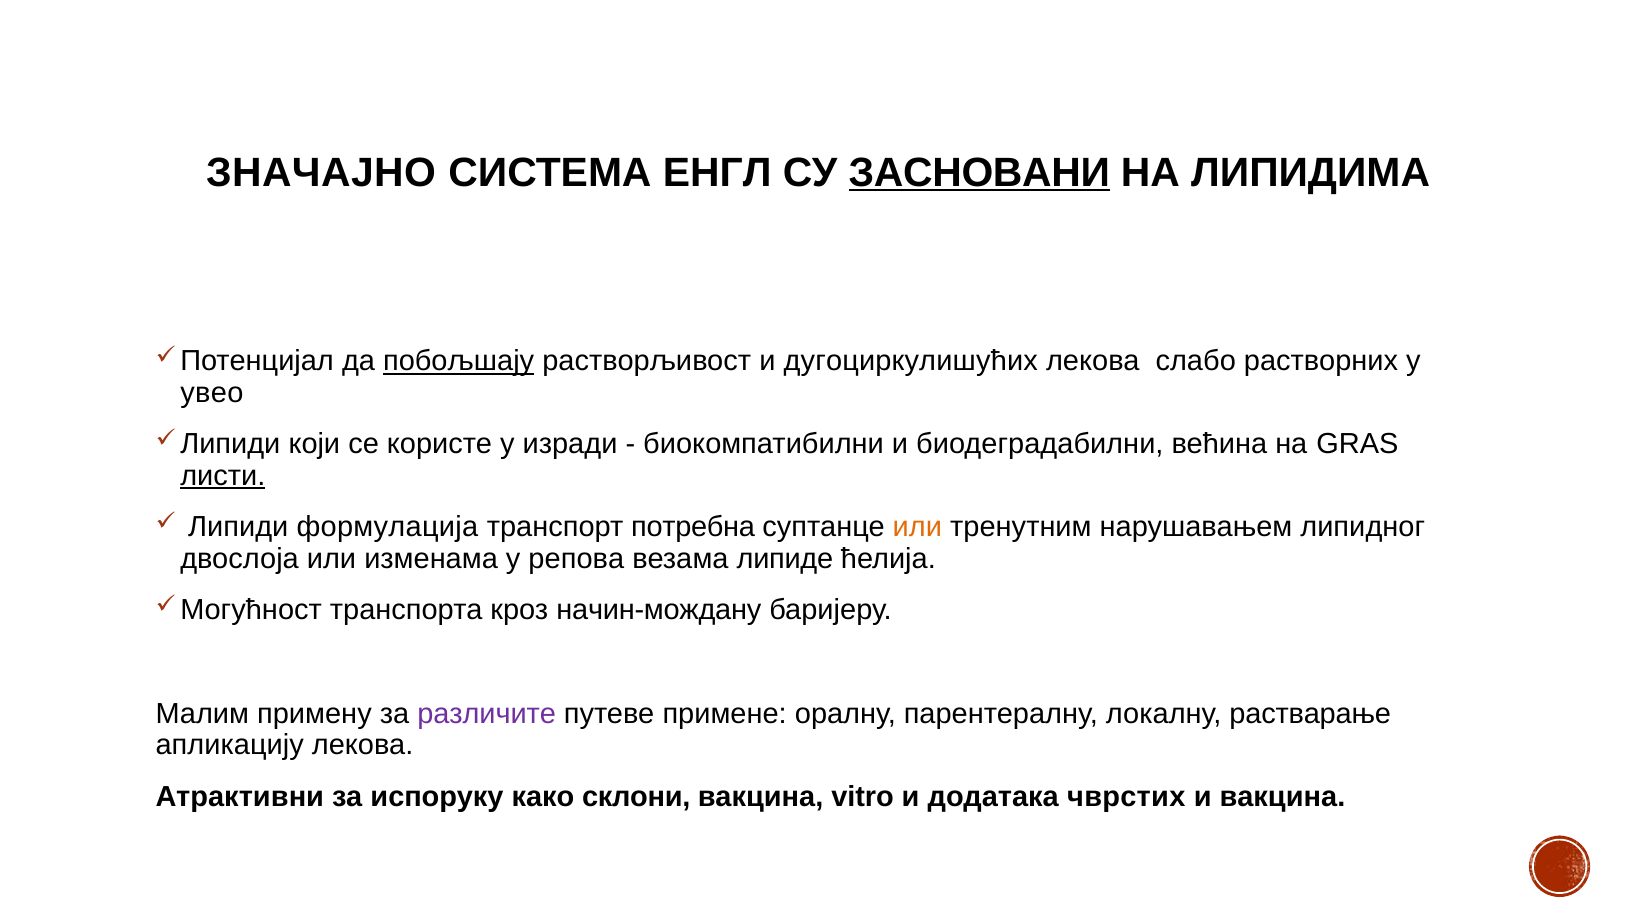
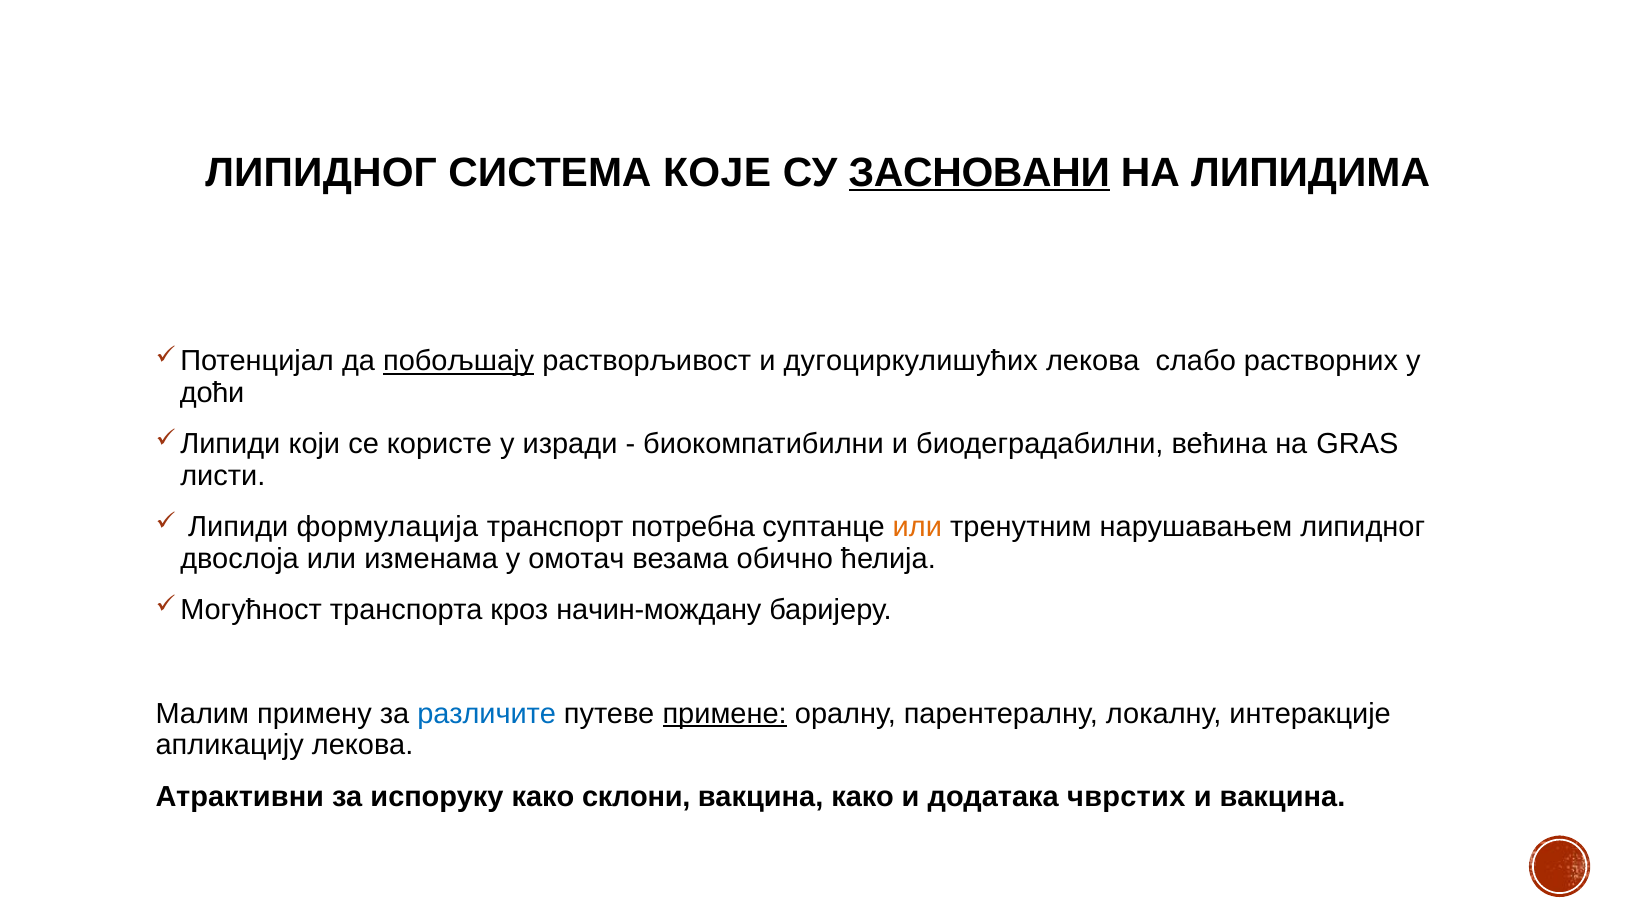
ЗНАЧАЈНО: ЗНАЧАЈНО -> ЛИПИДНОГ (321, 173)
ЕНГЛ: ЕНГЛ -> КОЈЕ (717, 173)
увео: увео -> доћи (212, 393)
листи underline: present -> none (223, 476)
репова: репова -> омотач (576, 559)
липиде: липиде -> обично (785, 559)
различите colour: purple -> blue (487, 714)
примене underline: none -> present (725, 714)
растварање: растварање -> интеракције (1310, 714)
вакцина vitro: vitro -> како (863, 797)
